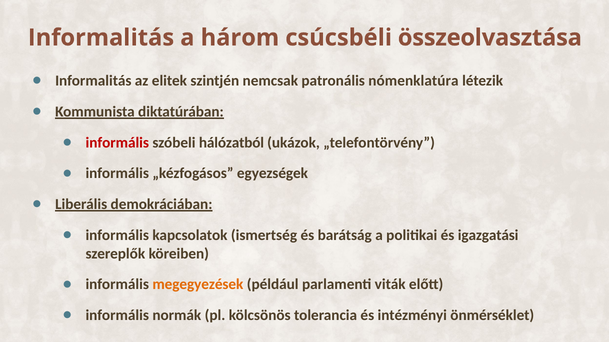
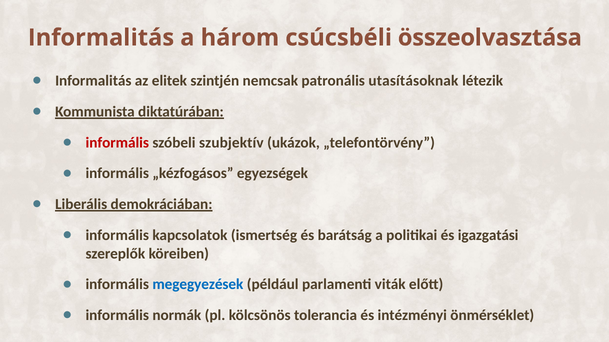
nómenklatúra: nómenklatúra -> utasításoknak (413, 81)
hálózatból: hálózatból -> szubjektív (231, 143)
megegyezések colour: orange -> blue (198, 285)
